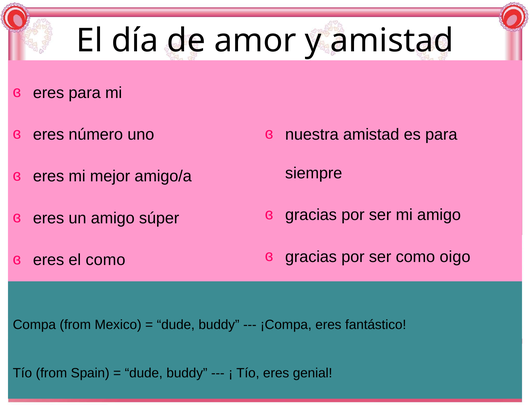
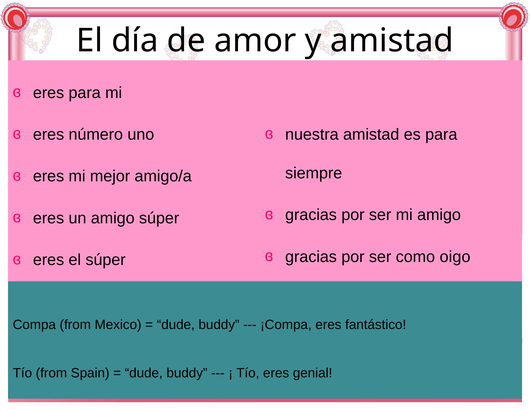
el como: como -> súper (106, 260)
